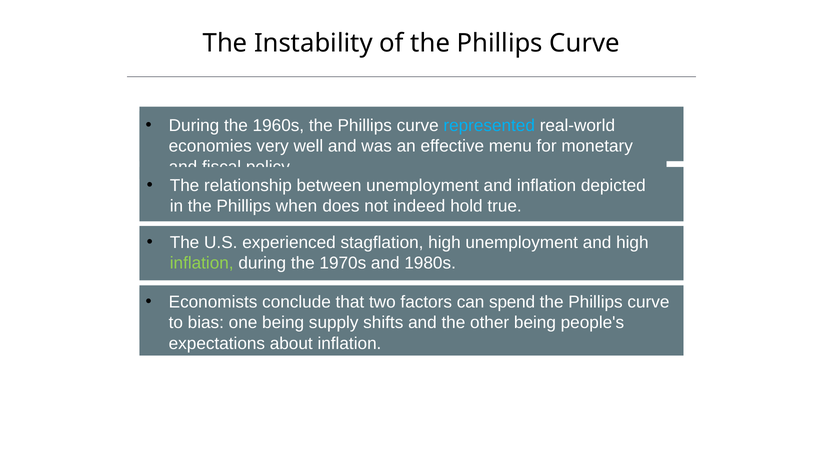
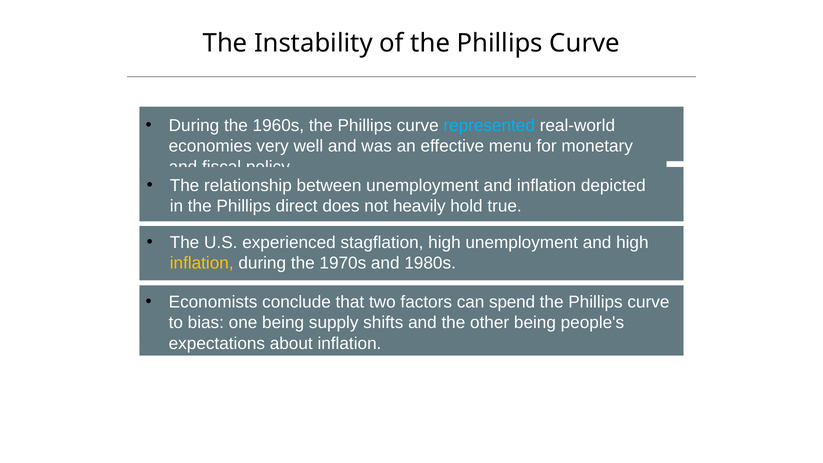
when: when -> direct (297, 206)
indeed: indeed -> heavily (419, 206)
inflation colour: light green -> yellow (202, 263)
